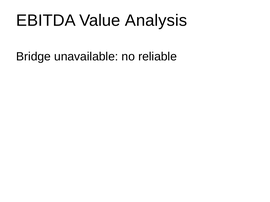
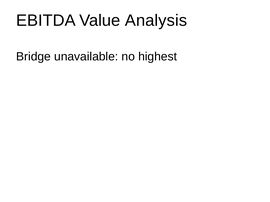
reliable: reliable -> highest (158, 57)
